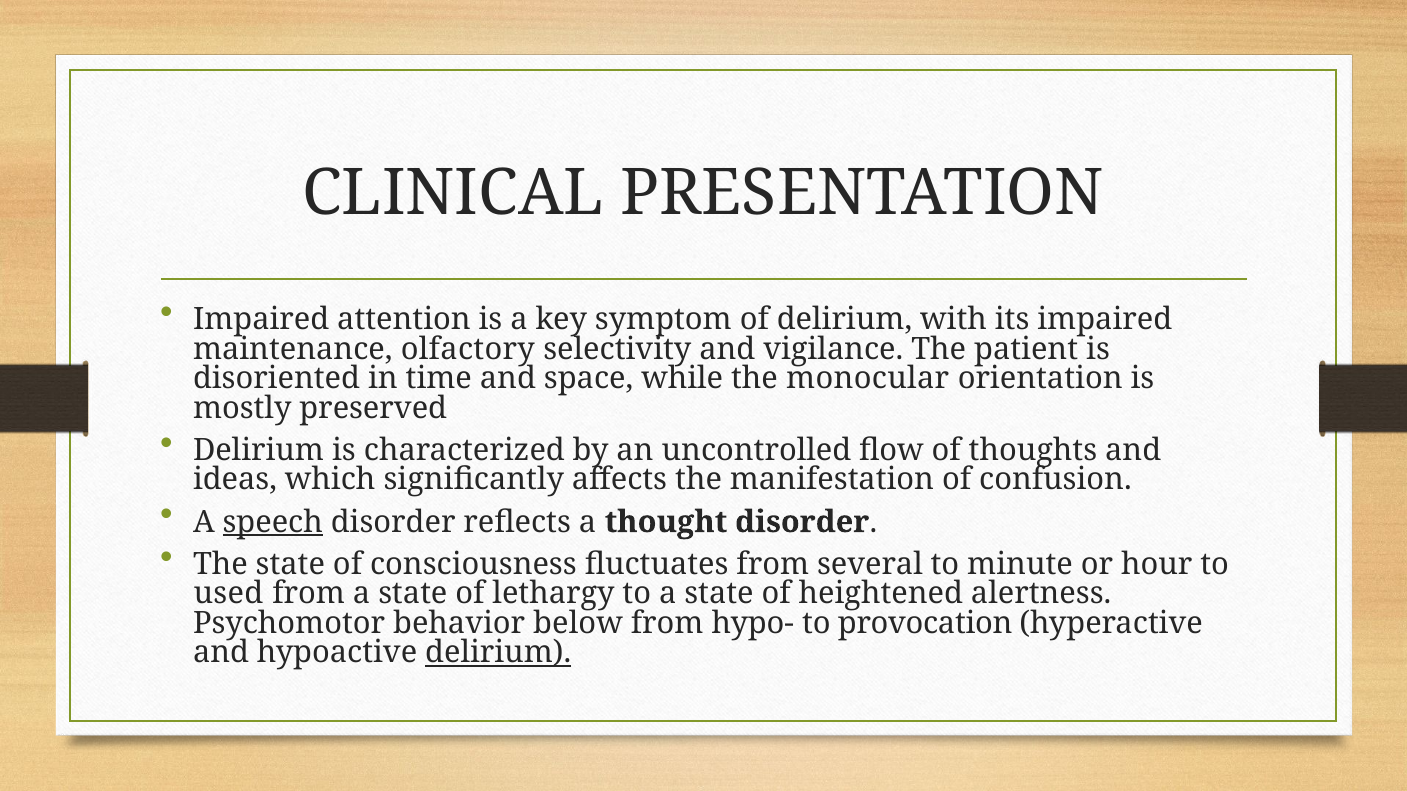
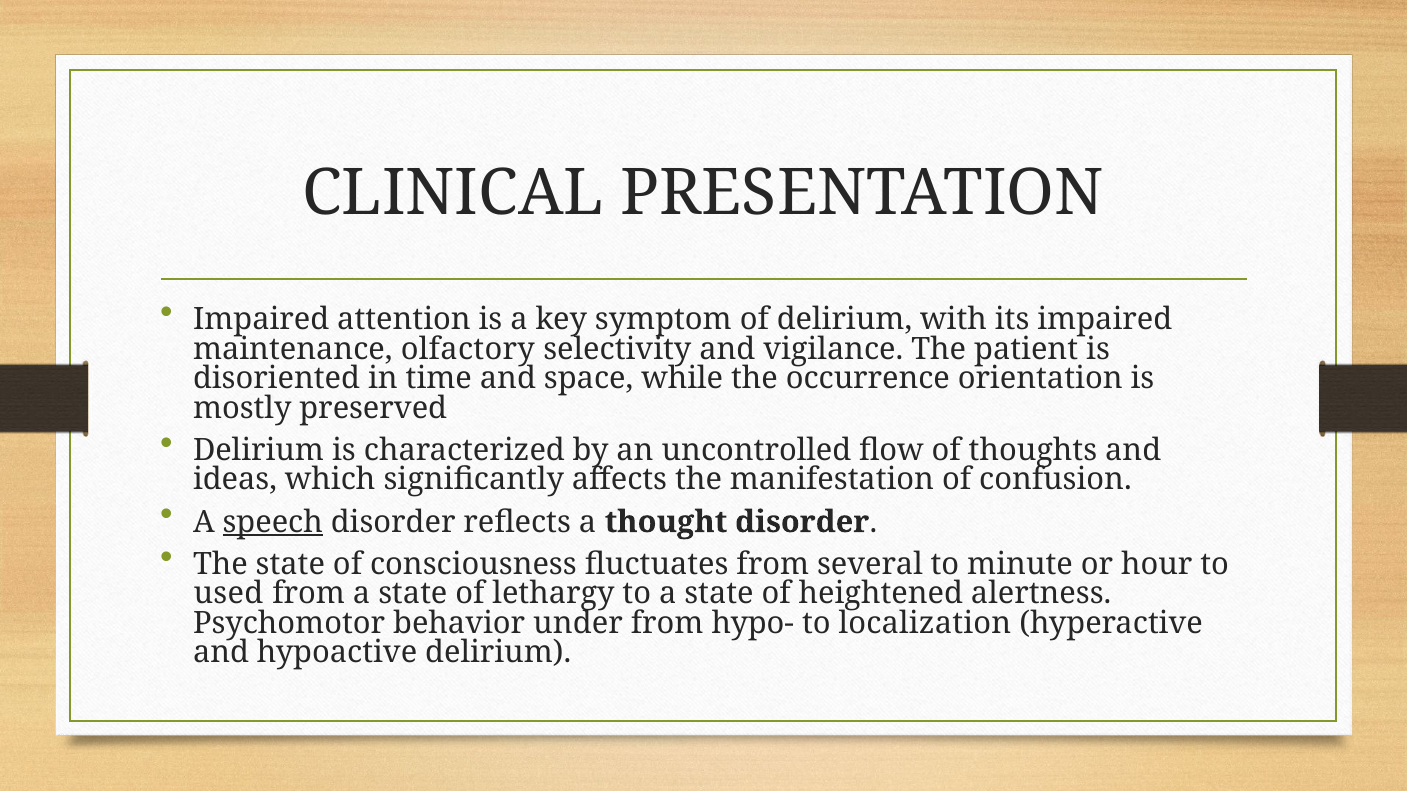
monocular: monocular -> occurrence (868, 379)
below: below -> under (578, 623)
provocation: provocation -> localization (925, 623)
delirium underline: present -> none (498, 653)
